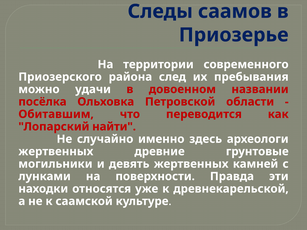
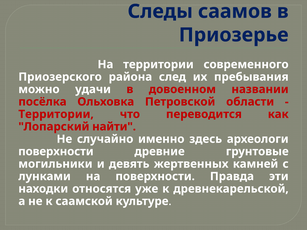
Обитавшим: Обитавшим -> Территории (56, 114)
жертвенных: жертвенных -> поверхности (56, 152)
